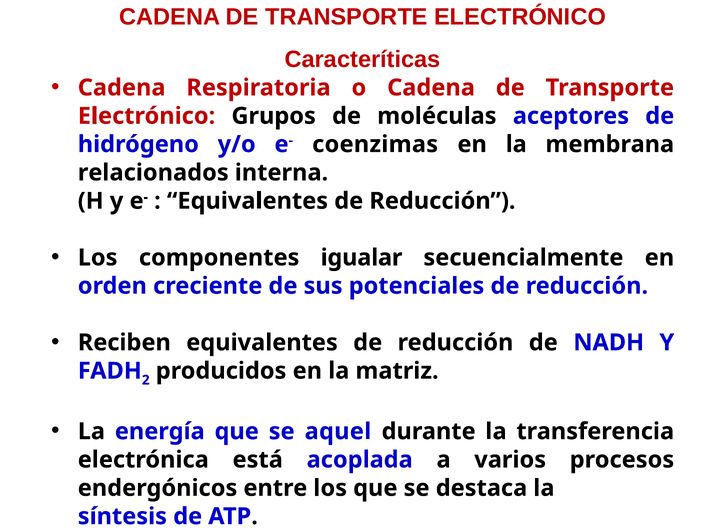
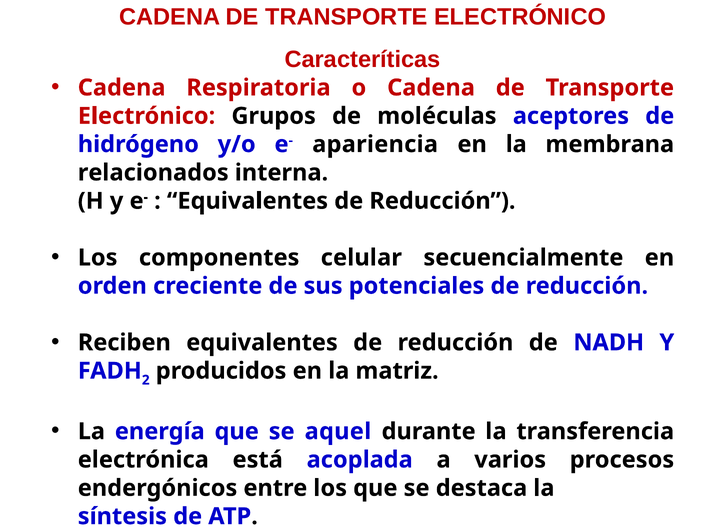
coenzimas: coenzimas -> apariencia (375, 144)
igualar: igualar -> celular (361, 258)
